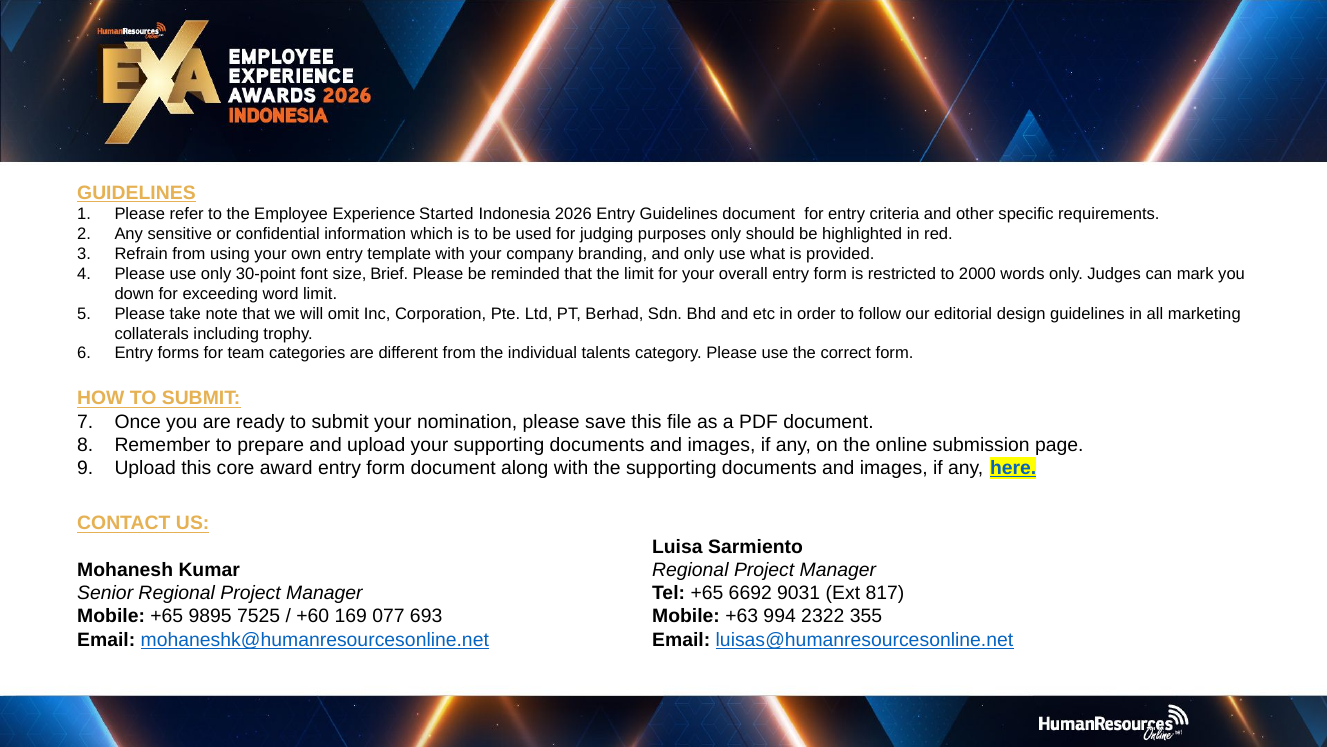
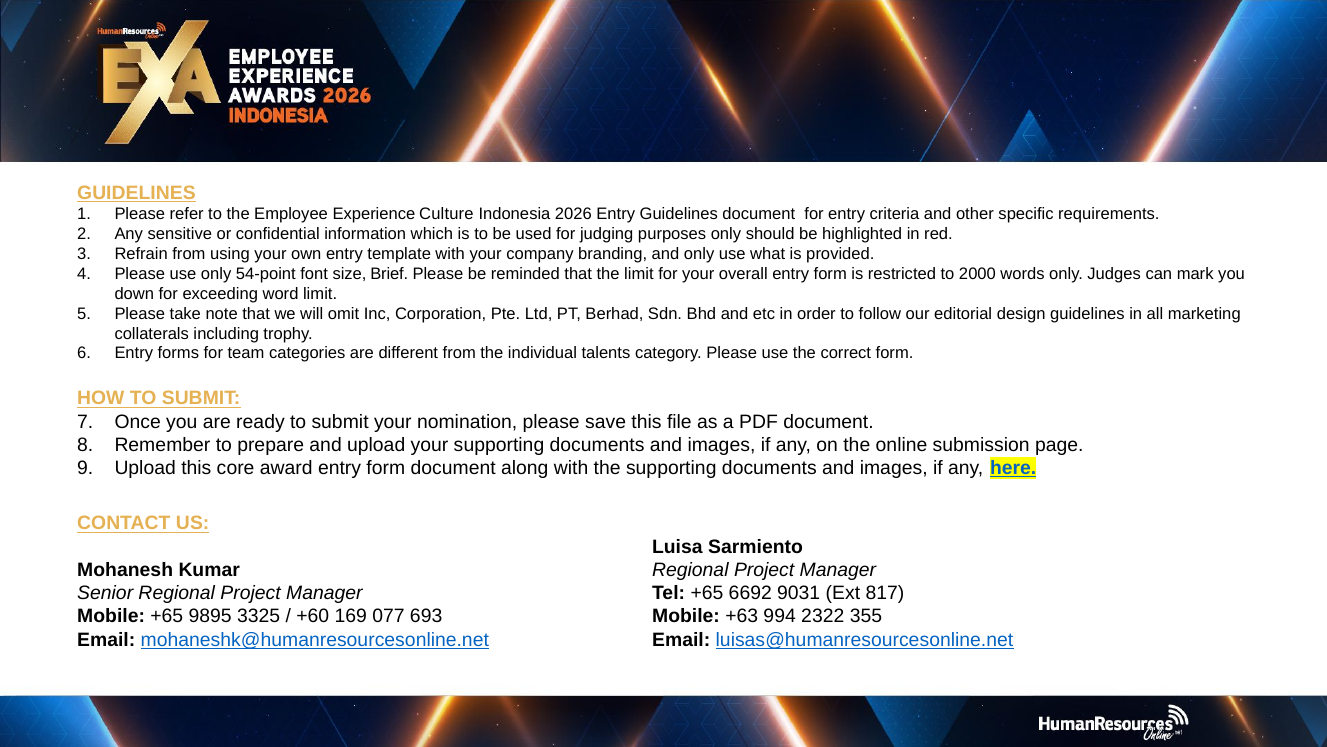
Started: Started -> Culture (446, 214)
30-point: 30-point -> 54-point (266, 274)
7525: 7525 -> 3325 (259, 616)
